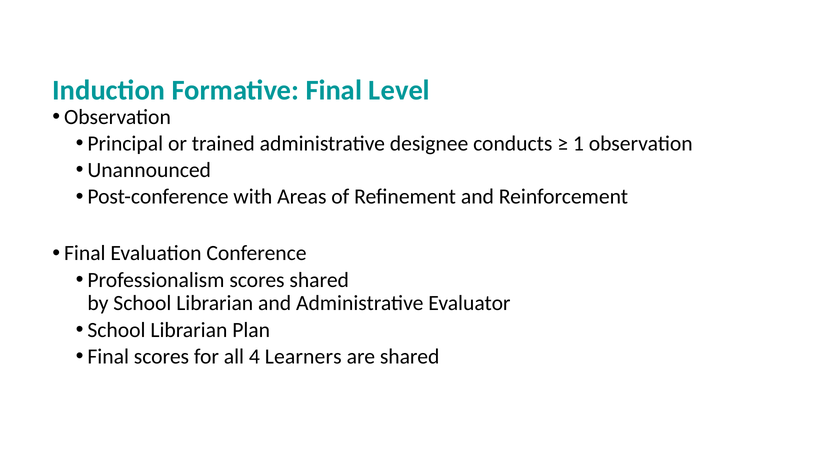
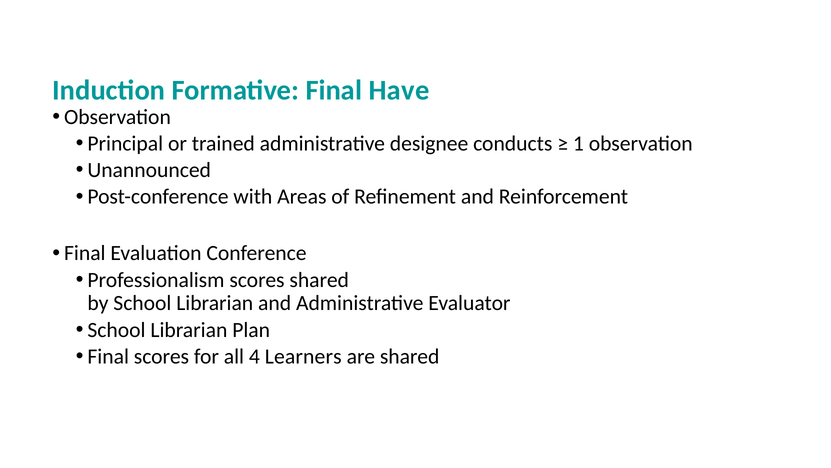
Level: Level -> Have (399, 90)
